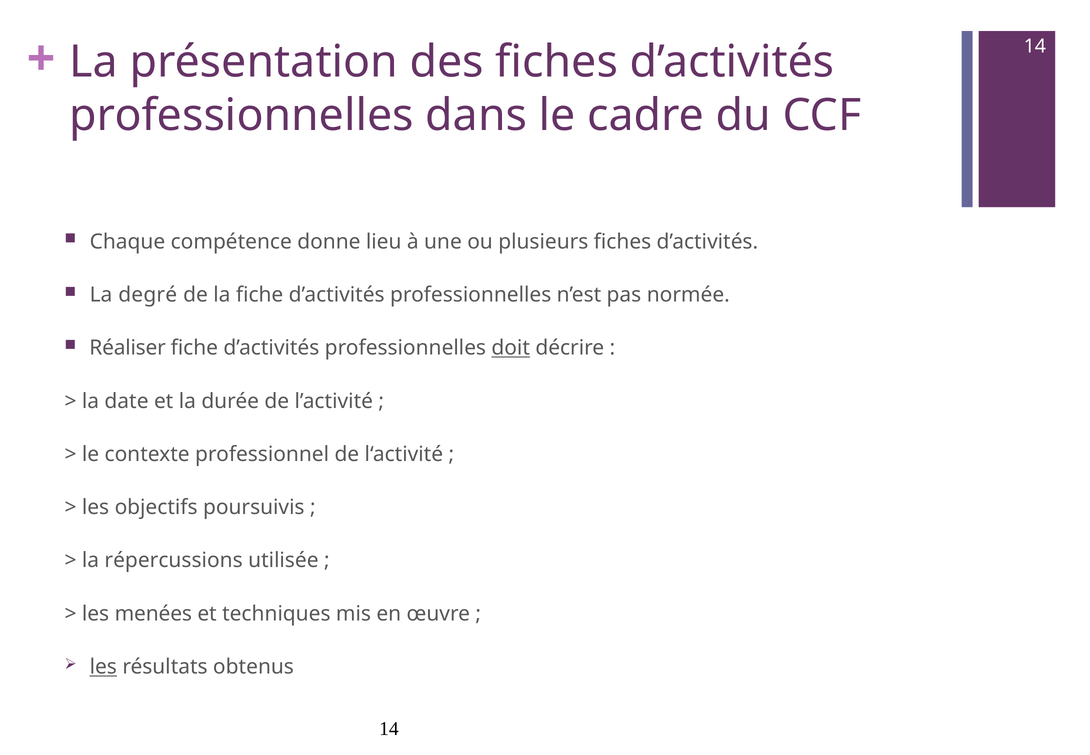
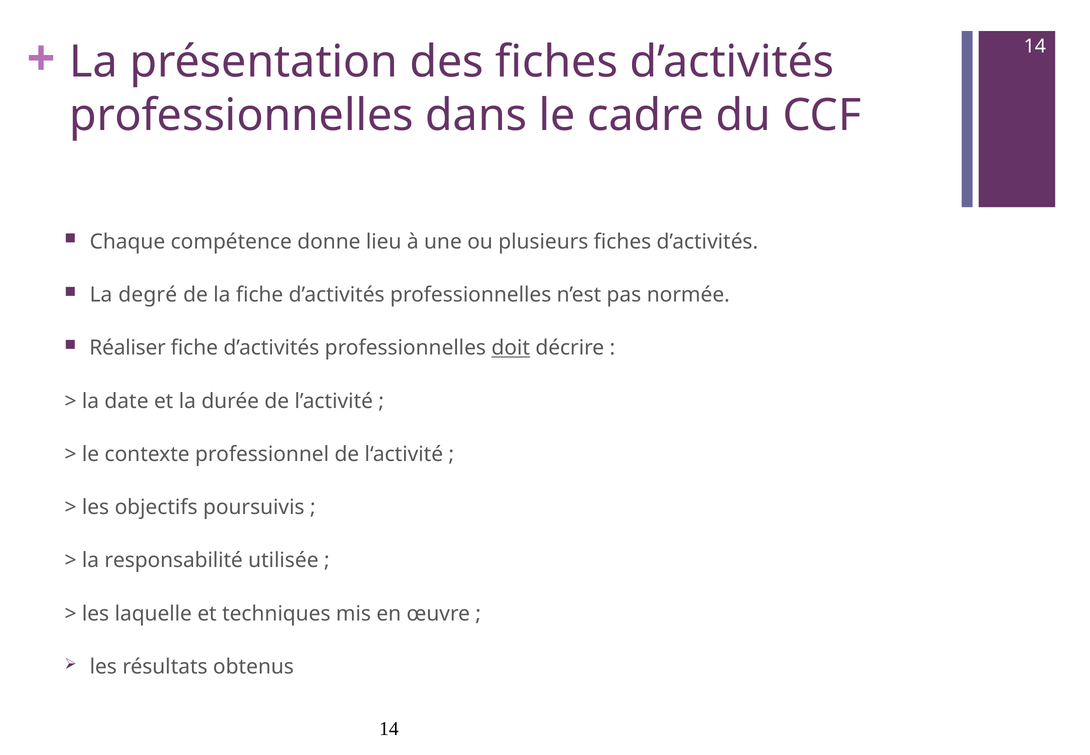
répercussions: répercussions -> responsabilité (174, 560)
menées: menées -> laquelle (153, 613)
les underline: present -> none (103, 667)
